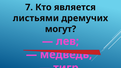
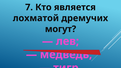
листьями: листьями -> лохматой (36, 18)
